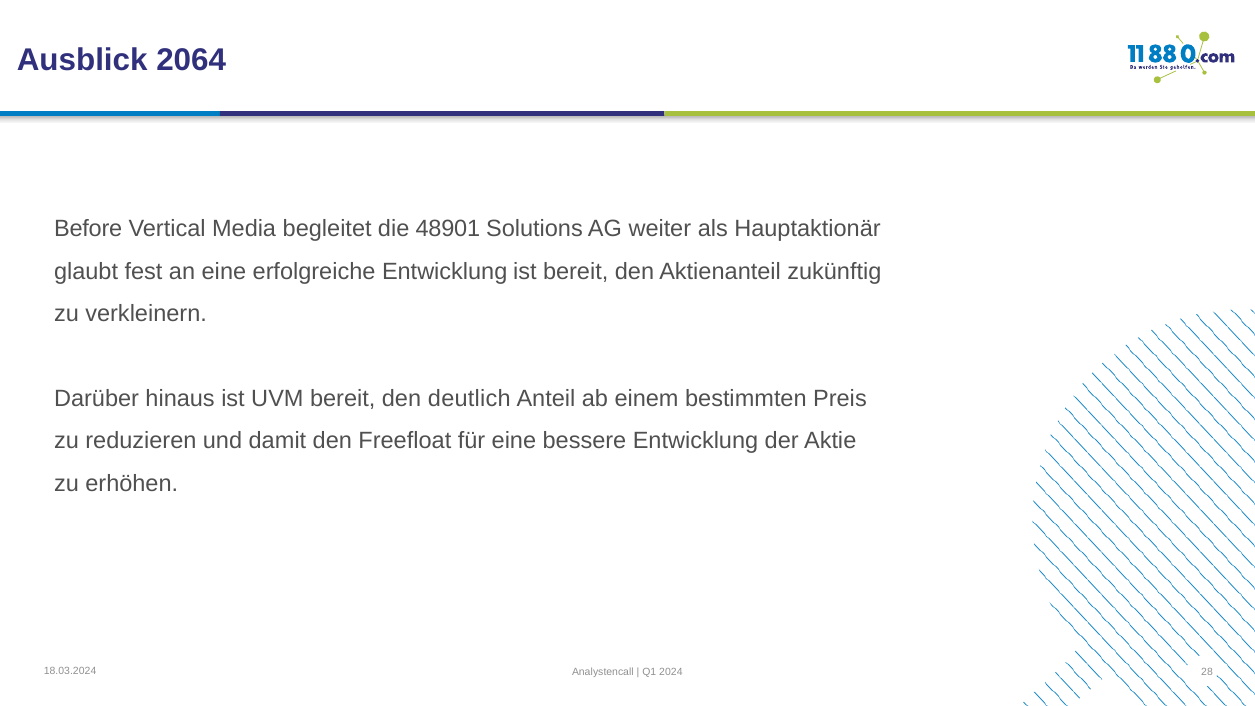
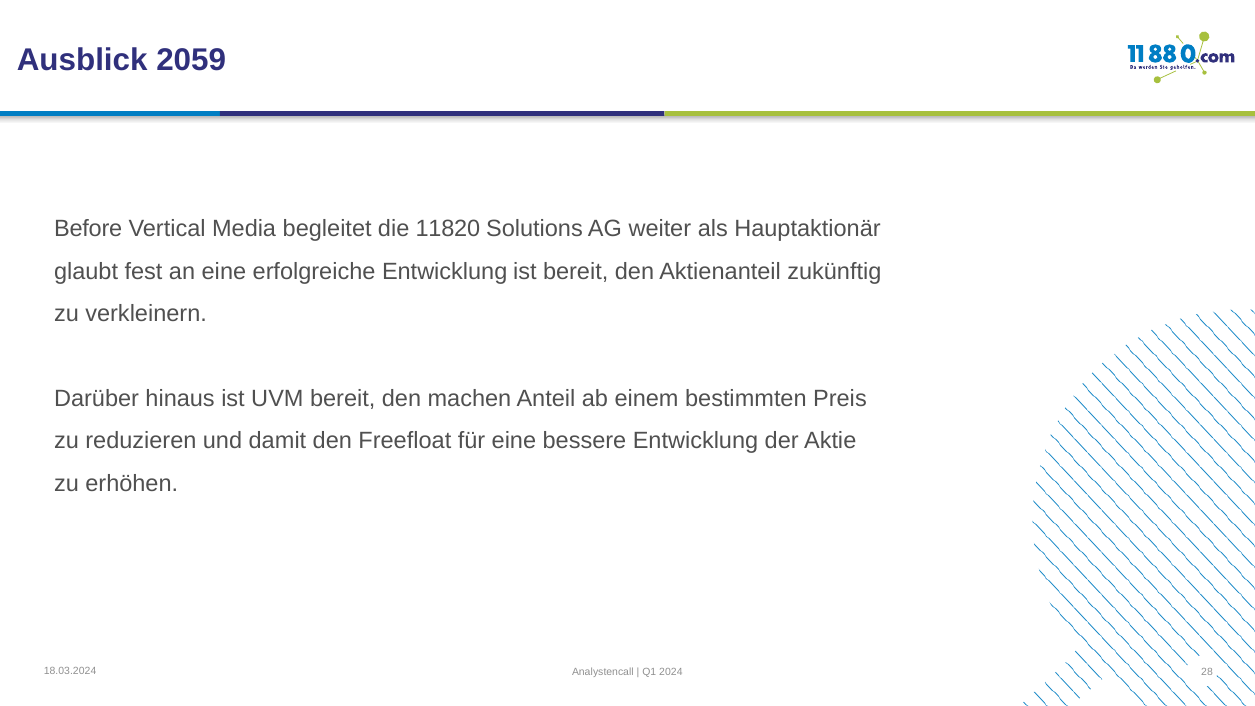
2064: 2064 -> 2059 (191, 60)
48901: 48901 -> 11820 (448, 229)
deutlich: deutlich -> machen (469, 399)
